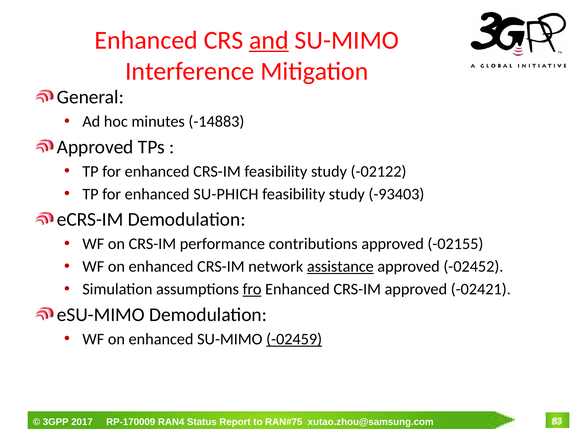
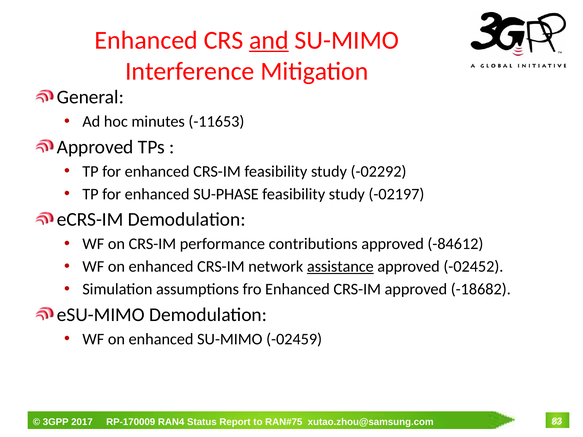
-14883: -14883 -> -11653 (216, 122)
-02122: -02122 -> -02292 (379, 172)
SU-PHICH: SU-PHICH -> SU-PHASE (226, 194)
-93403: -93403 -> -02197 (396, 194)
-02155: -02155 -> -84612 (455, 244)
fro underline: present -> none (252, 289)
-02421: -02421 -> -18682 (481, 289)
-02459 underline: present -> none (294, 339)
